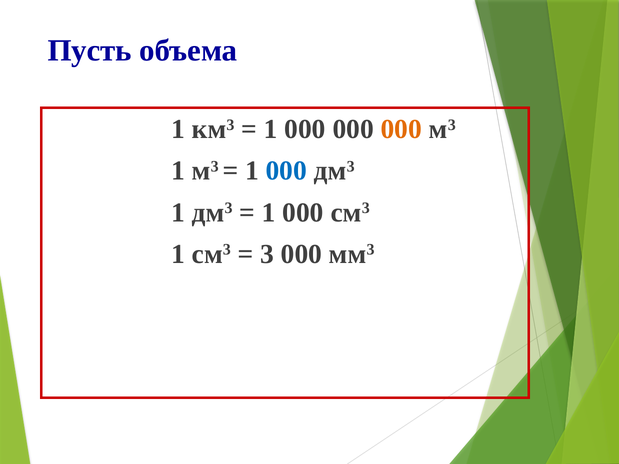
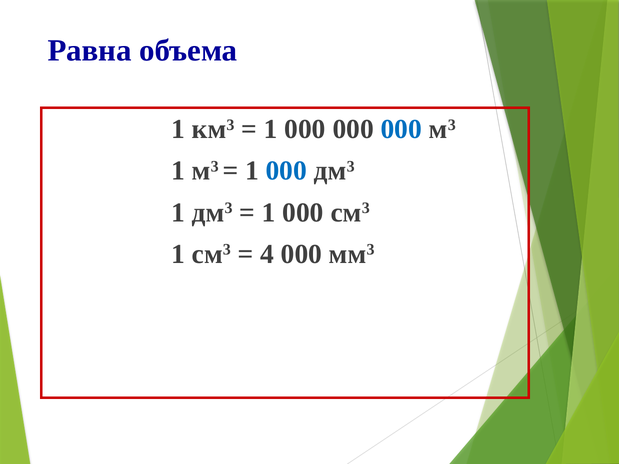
Пусть: Пусть -> Равна (90, 51)
000 colour: orange -> blue (401, 129)
3: 3 -> 4 (267, 254)
